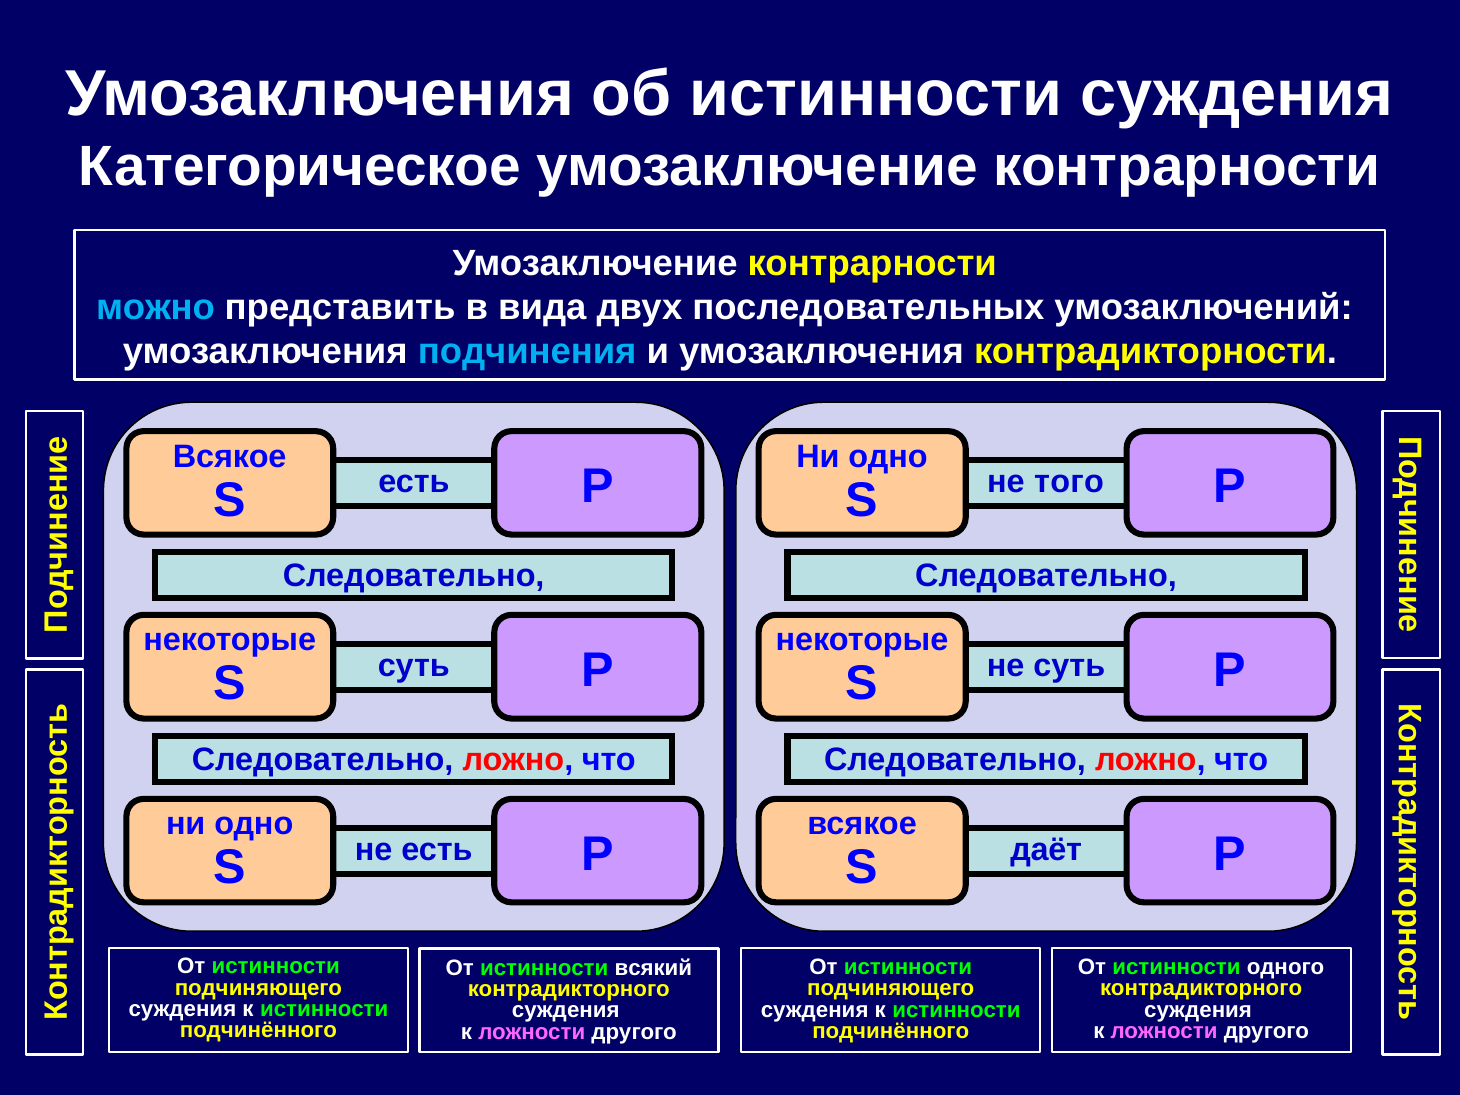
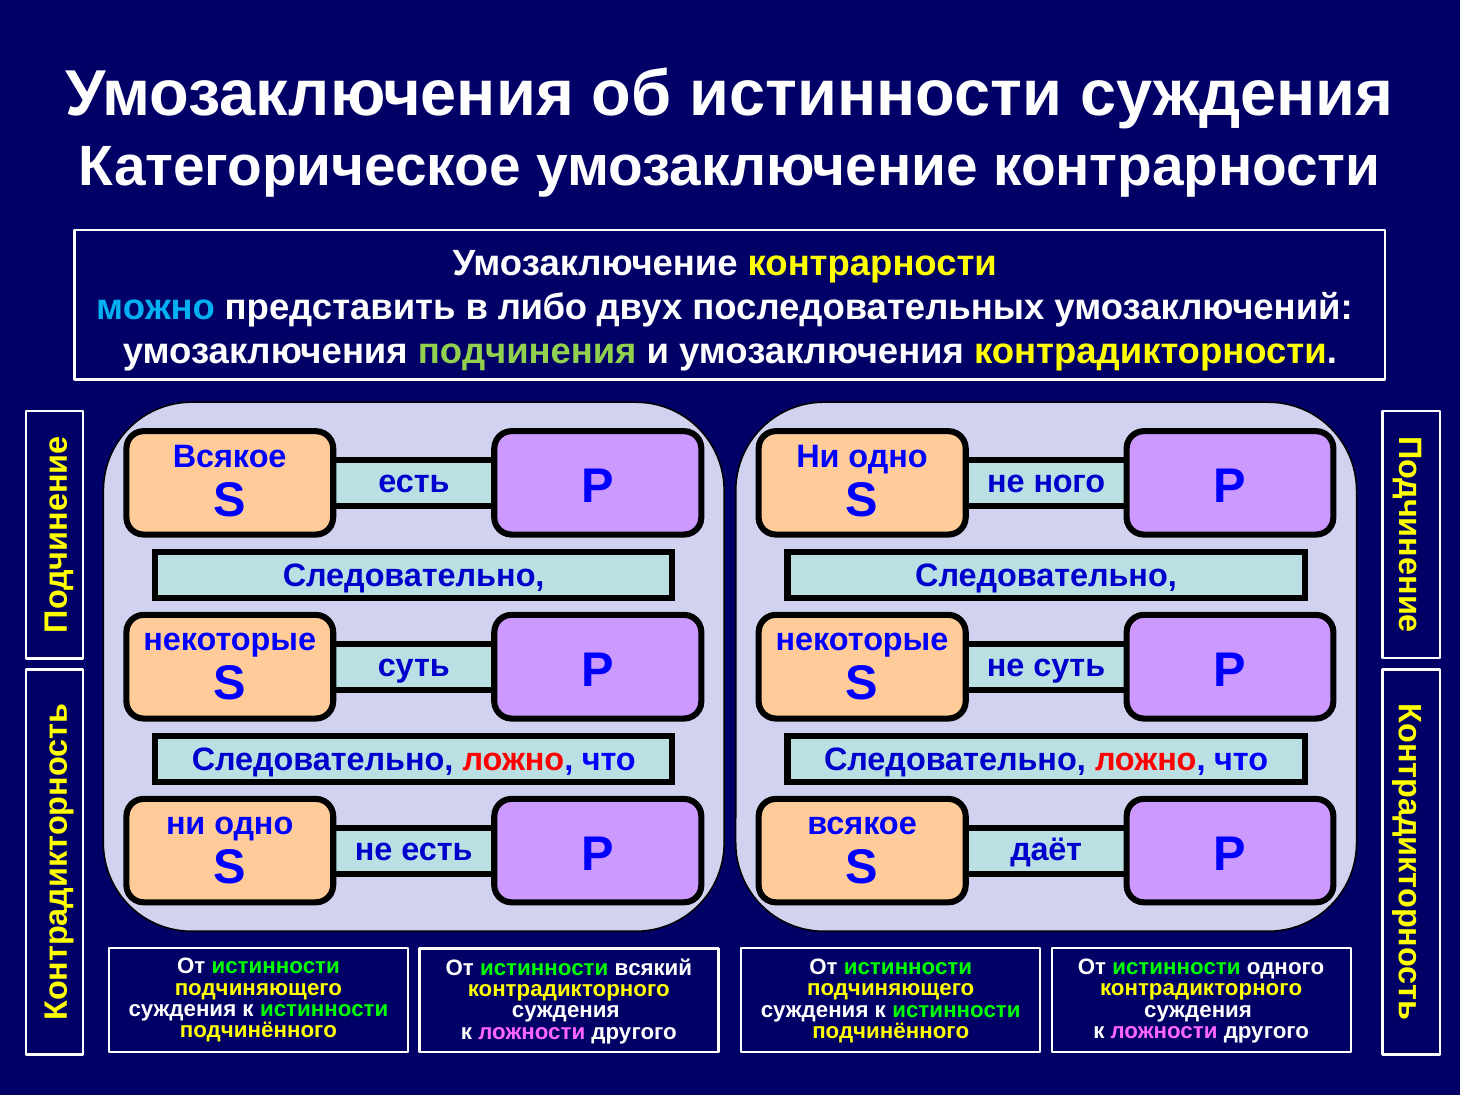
вида: вида -> либо (542, 307)
подчинения colour: light blue -> light green (527, 351)
того: того -> ного (1069, 482)
